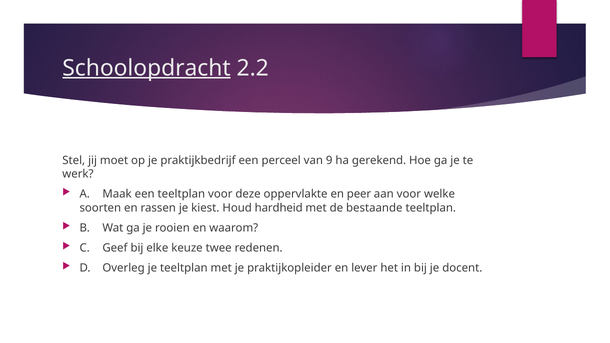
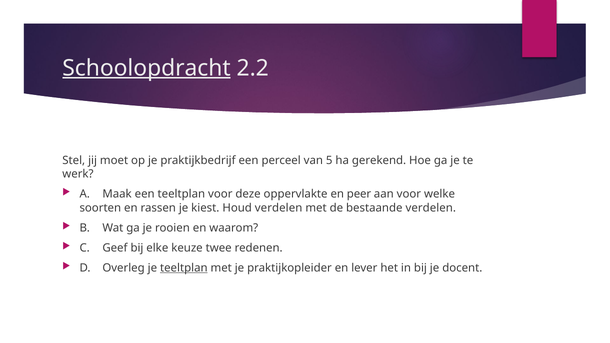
9: 9 -> 5 (329, 160)
Houd hardheid: hardheid -> verdelen (279, 208)
bestaande teeltplan: teeltplan -> verdelen (431, 208)
teeltplan underline: none -> present (184, 268)
